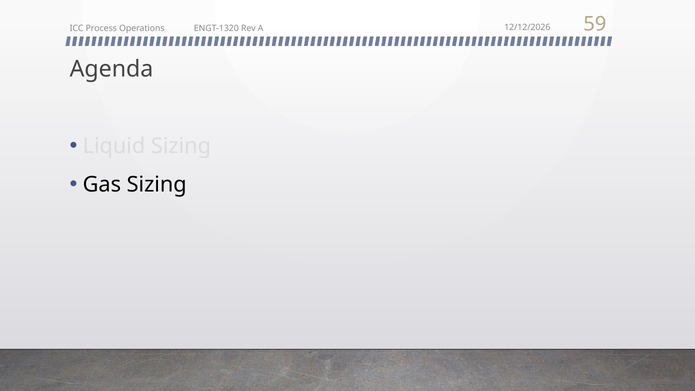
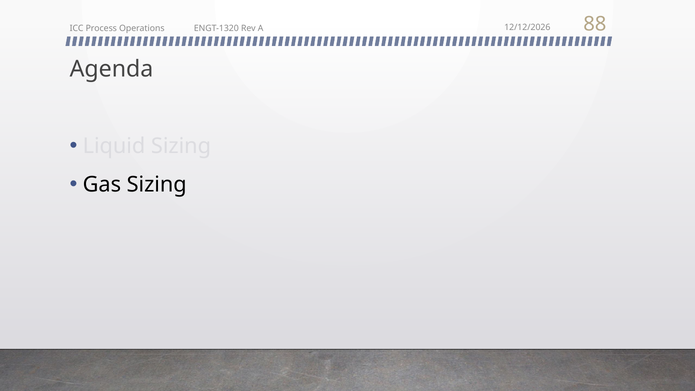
59: 59 -> 88 (595, 24)
